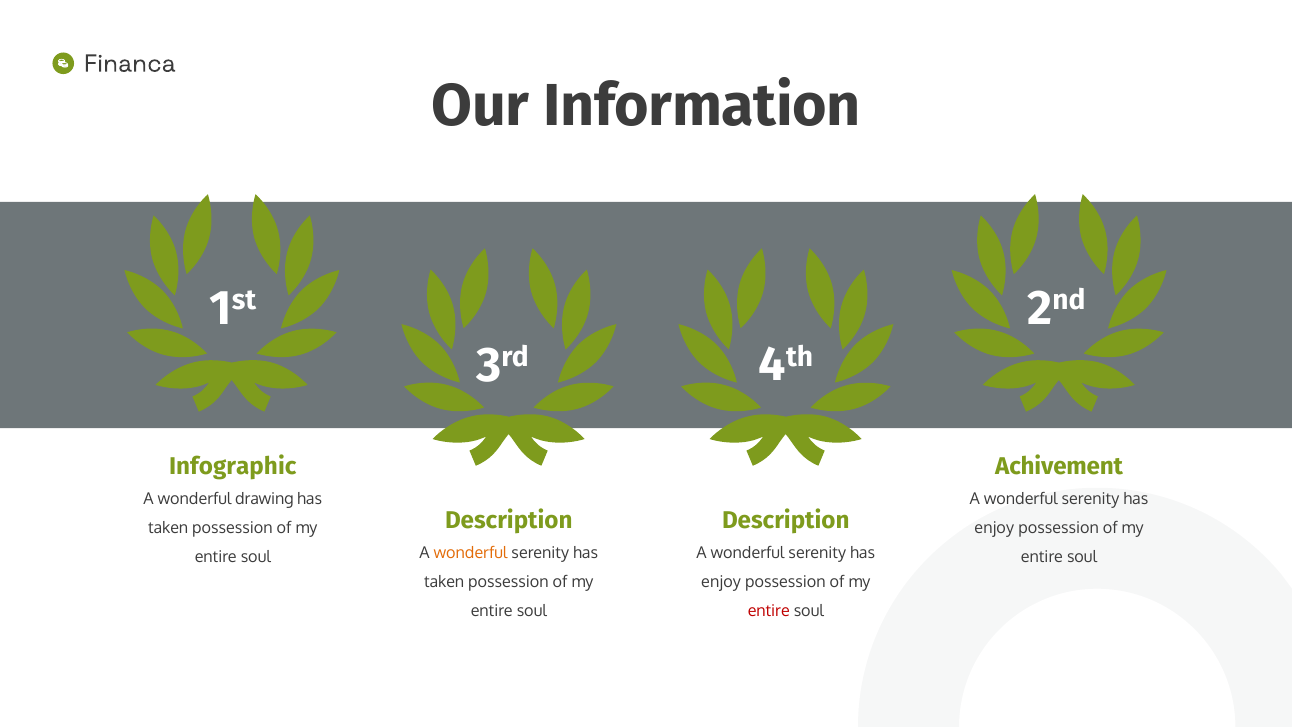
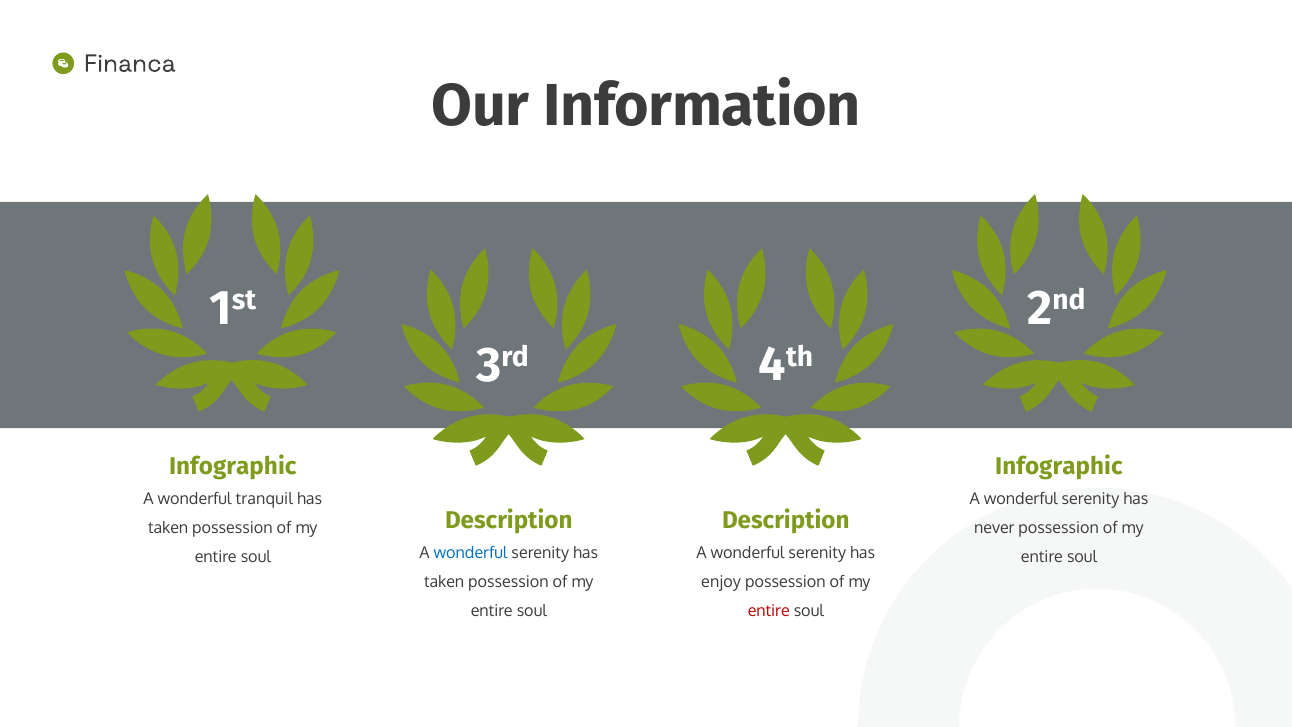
Achivement: Achivement -> Infographic (1059, 466)
drawing: drawing -> tranquil (264, 499)
enjoy: enjoy -> never (994, 528)
wonderful colour: orange -> blue (471, 553)
